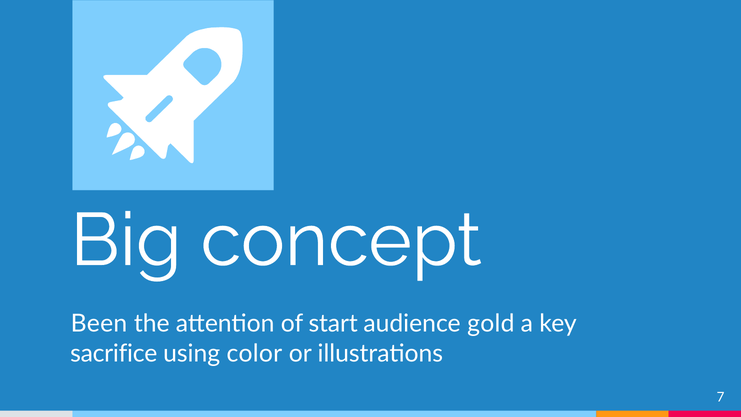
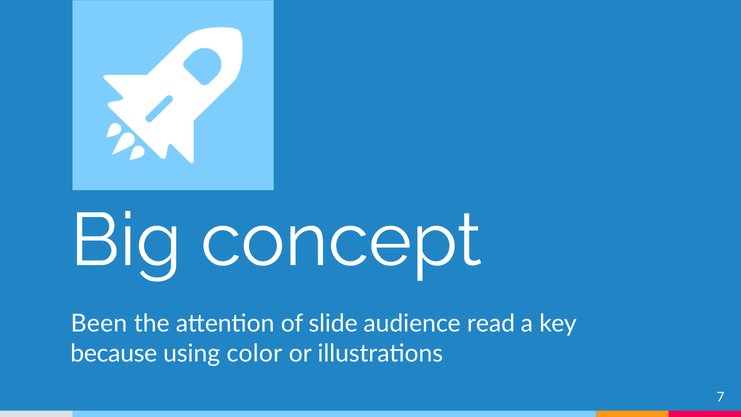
start: start -> slide (333, 324)
gold: gold -> read (491, 324)
sacrifice: sacrifice -> because (114, 353)
